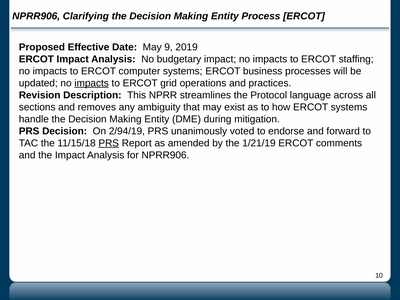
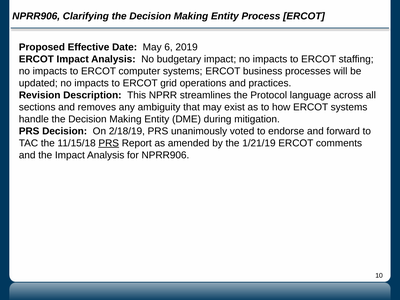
9: 9 -> 6 (169, 47)
impacts underline: present -> none (92, 83)
2/94/19: 2/94/19 -> 2/18/19 (127, 131)
